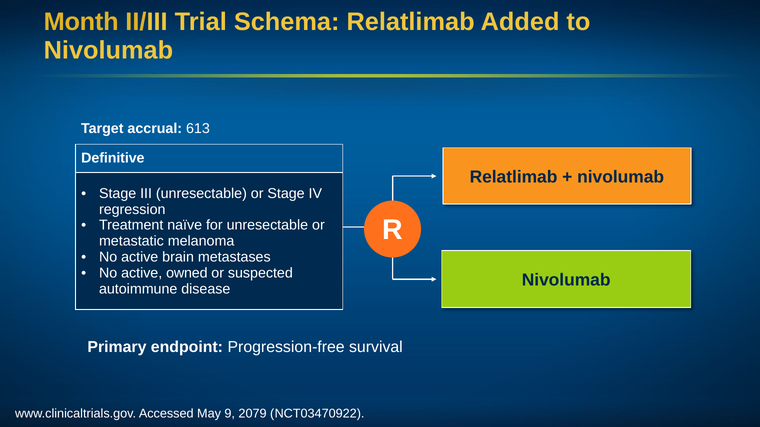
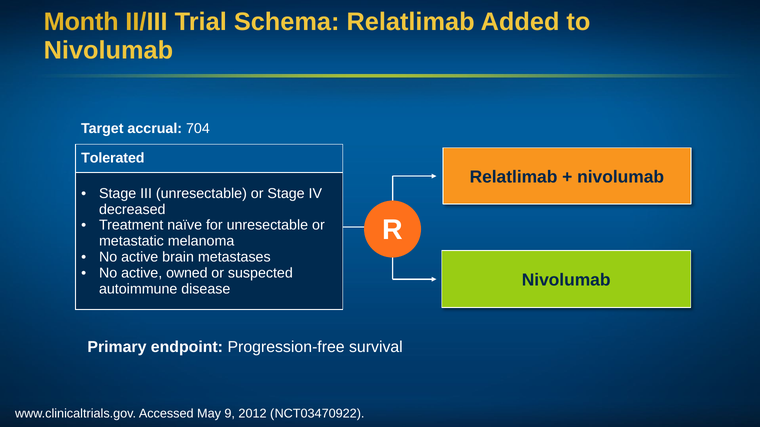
613: 613 -> 704 (198, 129)
Definitive: Definitive -> Tolerated (113, 158)
regression: regression -> decreased (132, 210)
2079: 2079 -> 2012 (253, 414)
